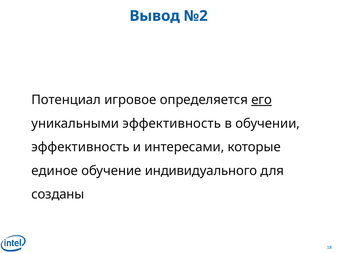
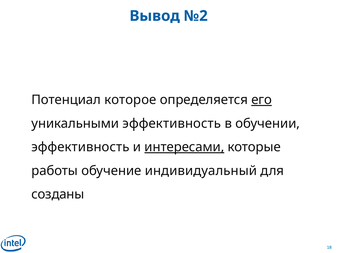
игровое: игровое -> которое (130, 100)
интересами underline: none -> present (184, 147)
единое: единое -> работы (55, 171)
индивидуального: индивидуального -> индивидуальный (201, 171)
